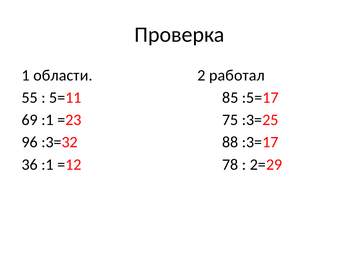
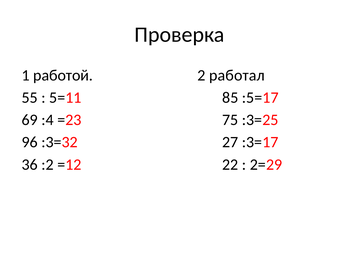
области: области -> работой (63, 75)
69 :1: :1 -> :4 (47, 120)
88: 88 -> 27 (230, 142)
36 :1: :1 -> :2 (47, 165)
78: 78 -> 22 (230, 165)
